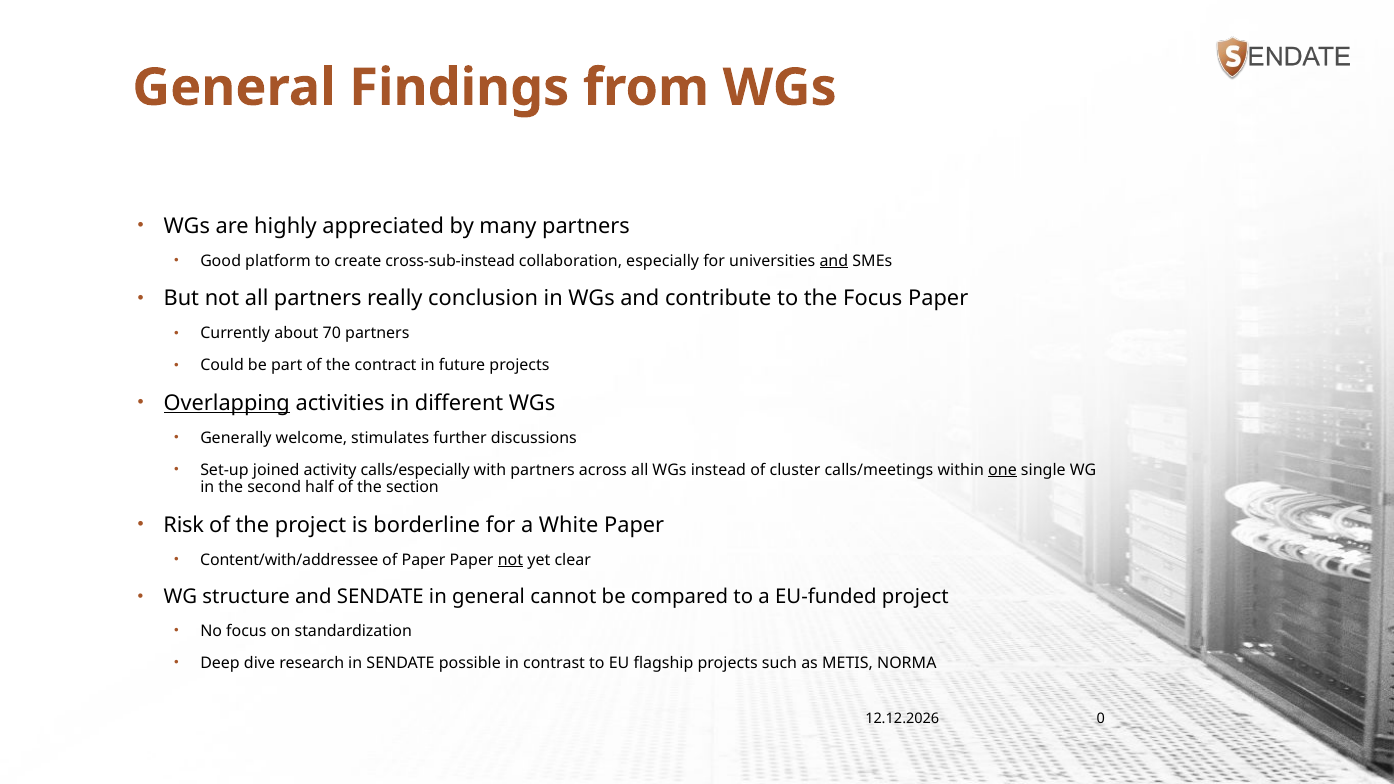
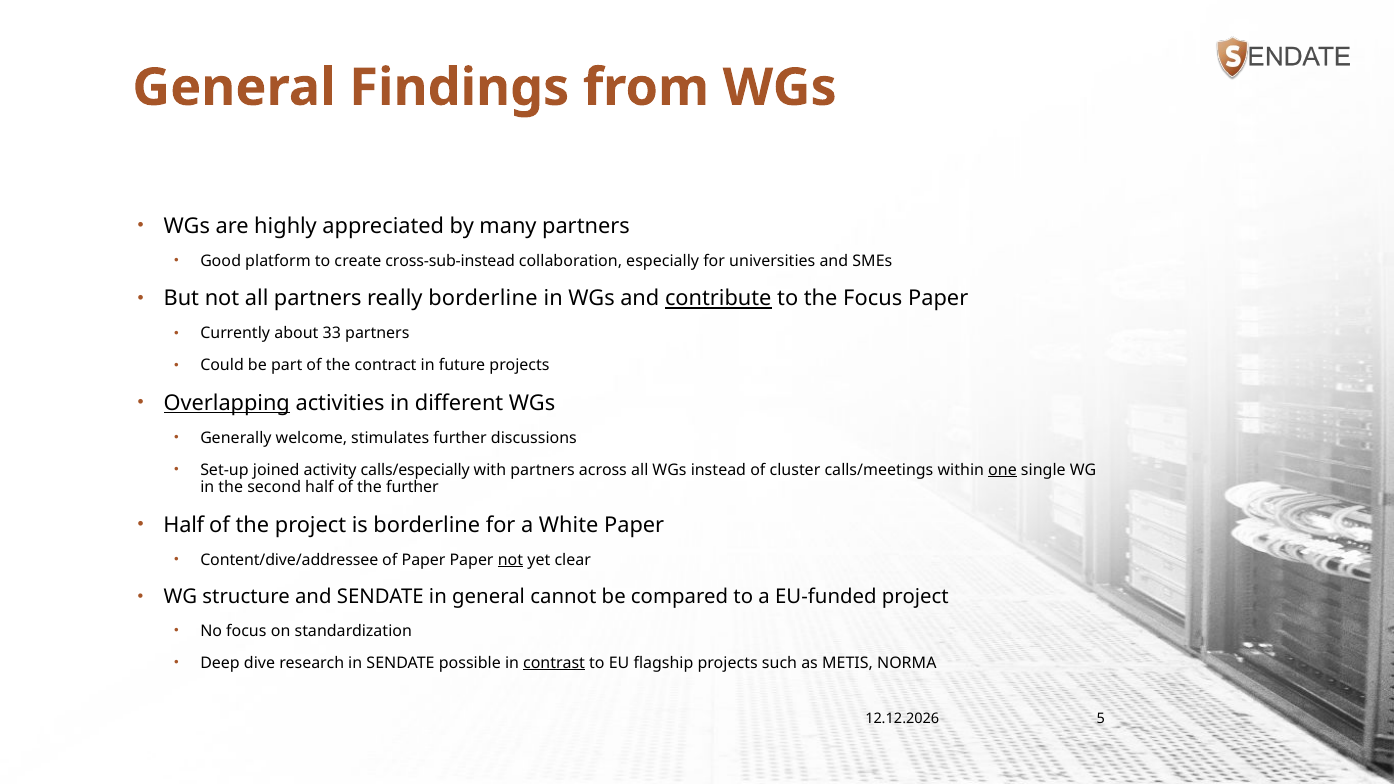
and underline: present -> none (834, 261)
really conclusion: conclusion -> borderline (483, 299)
contribute underline: none -> present (718, 299)
70: 70 -> 33 (332, 334)
the section: section -> further (412, 487)
Risk: Risk -> Half (184, 525)
Content/with/addressee: Content/with/addressee -> Content/dive/addressee (289, 560)
contrast underline: none -> present (554, 663)
0: 0 -> 5 (1101, 719)
